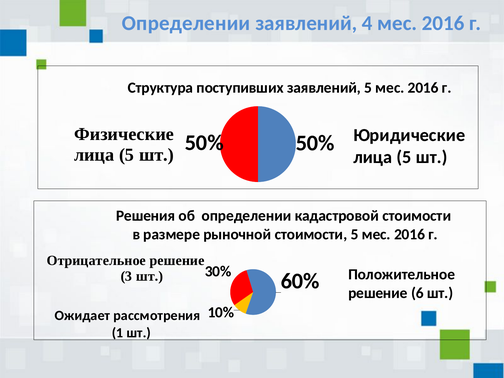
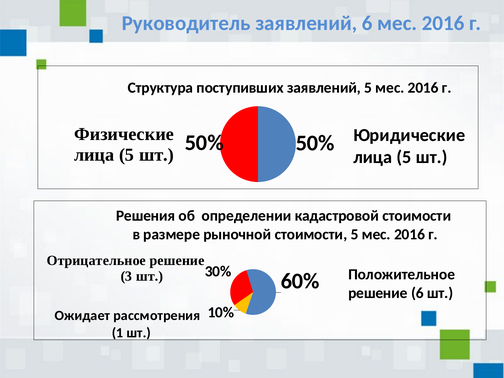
Определении: Определении -> Руководитель (186, 23)
заявлений 4: 4 -> 6 (367, 23)
